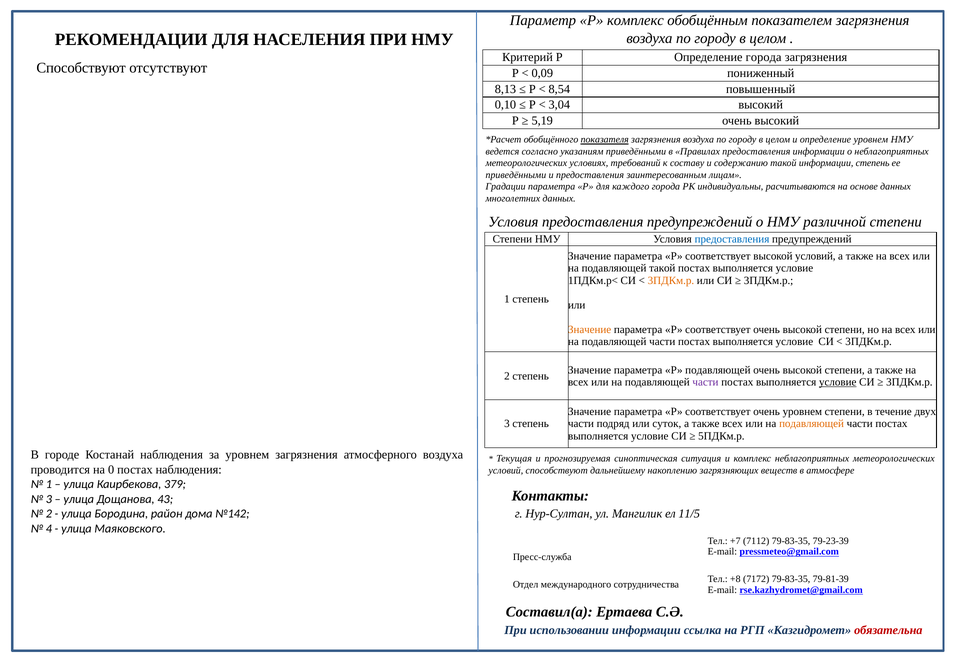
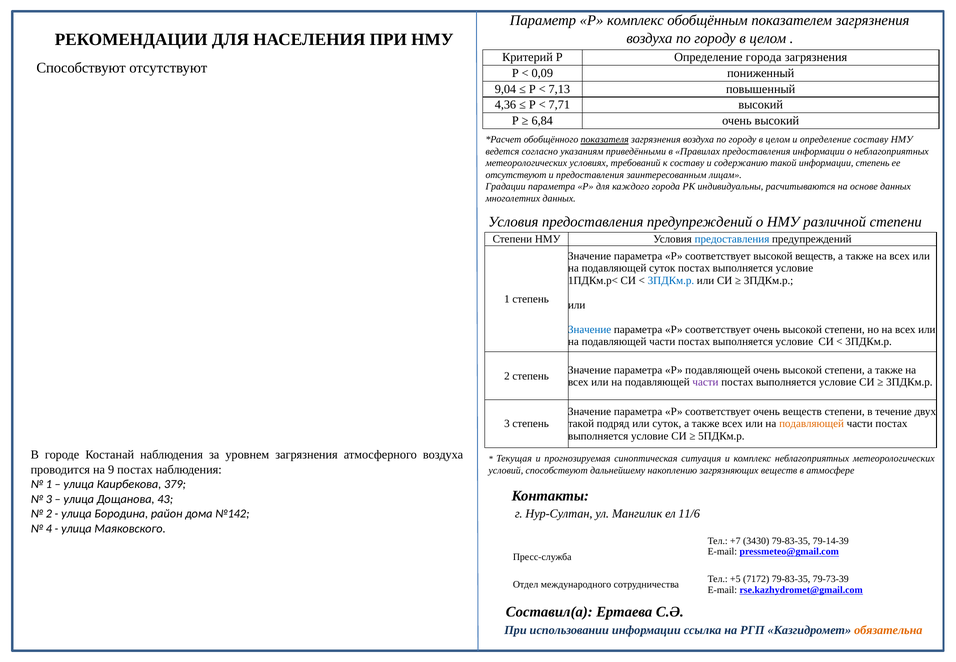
8,13: 8,13 -> 9,04 (505, 89)
8,54: 8,54 -> 7,13 (559, 89)
0,10: 0,10 -> 4,36 (505, 105)
3,04: 3,04 -> 7,71 (559, 105)
5,19: 5,19 -> 6,84 (542, 121)
определение уровнем: уровнем -> составу (871, 140)
приведёнными: приведёнными -> отсутствуют (516, 175)
высокой условий: условий -> веществ (815, 256)
подавляющей такой: такой -> суток (662, 268)
3ПДКм.р colour: orange -> blue (671, 281)
Значение colour: orange -> blue (590, 329)
условие underline: present -> none (838, 382)
очень уровнем: уровнем -> веществ (802, 411)
части: части -> такой (581, 424)
0: 0 -> 9 (111, 470)
11/5: 11/5 -> 11/6 (689, 514)
7112: 7112 -> 3430 (756, 541)
79-23-39: 79-23-39 -> 79-14-39 (831, 541)
+8: +8 -> +5 (735, 579)
79-81-39: 79-81-39 -> 79-73-39 (831, 579)
обязательна colour: red -> orange (888, 630)
